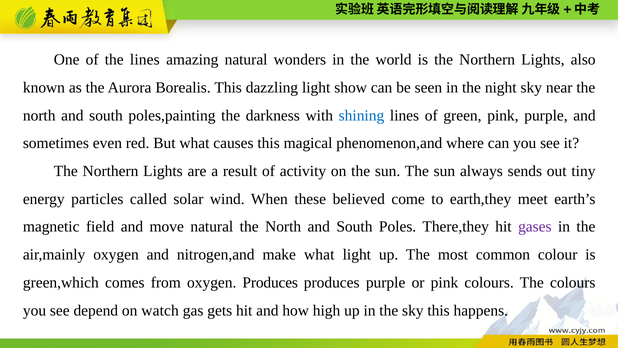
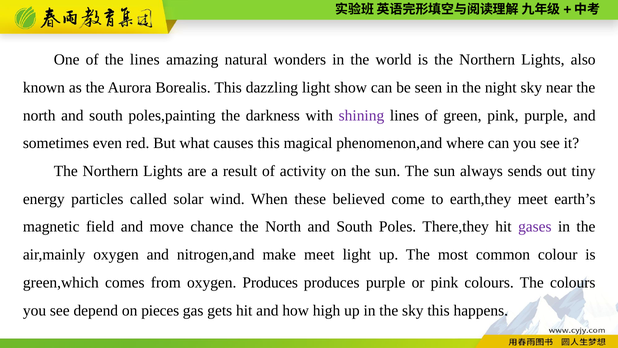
shining colour: blue -> purple (361, 115)
move natural: natural -> chance (212, 227)
make what: what -> meet (319, 254)
watch: watch -> pieces (160, 310)
